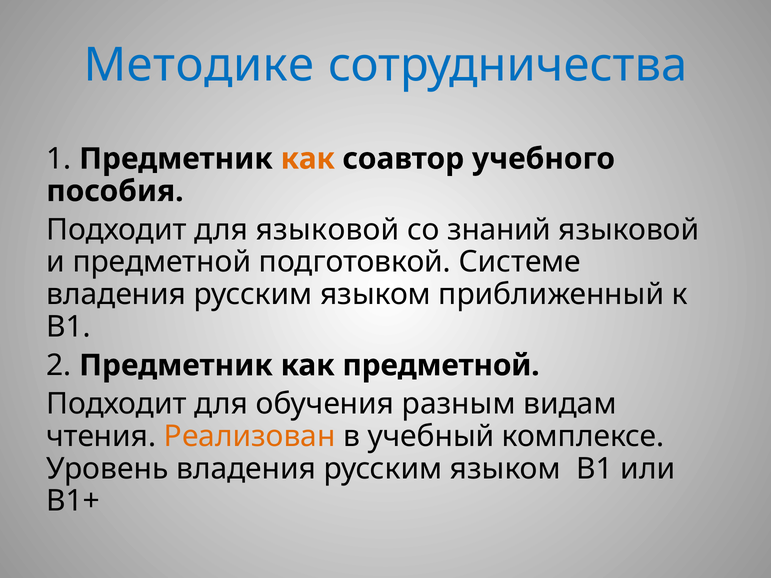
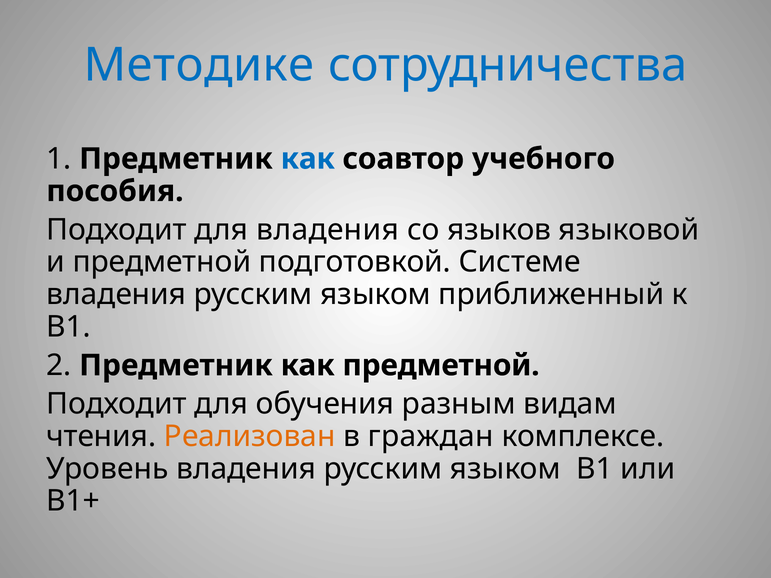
как colour: orange -> blue (308, 159)
для языковой: языковой -> владения (328, 230)
знаний: знаний -> языков (499, 230)
учебный: учебный -> граждан (431, 436)
